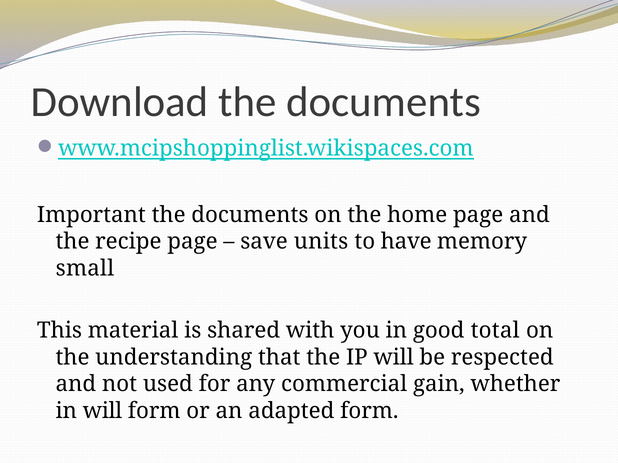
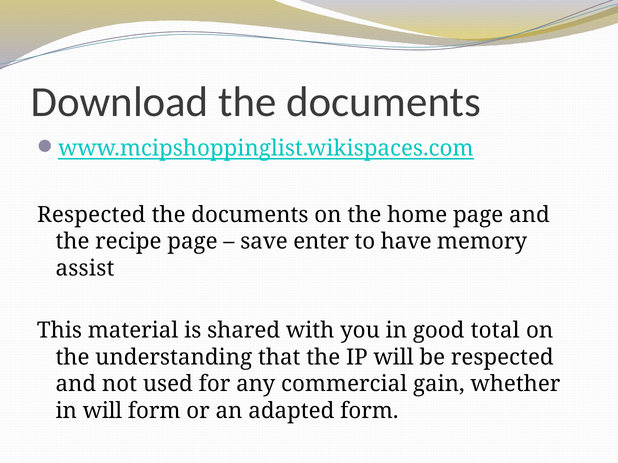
Important: Important -> Respected (91, 215)
units: units -> enter (321, 242)
small: small -> assist (85, 268)
